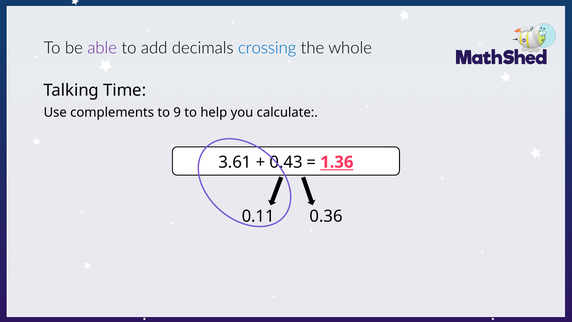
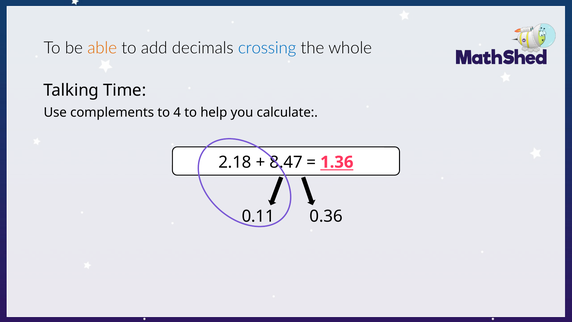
able colour: purple -> orange (102, 48)
9: 9 -> 4 (177, 112)
3.61: 3.61 -> 2.18 (235, 162)
0.43: 0.43 -> 8.47 (286, 162)
